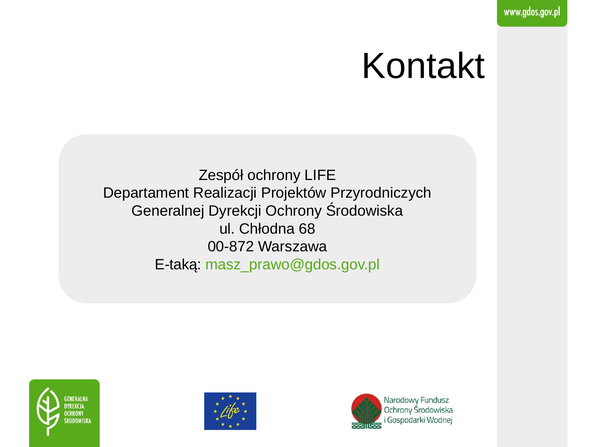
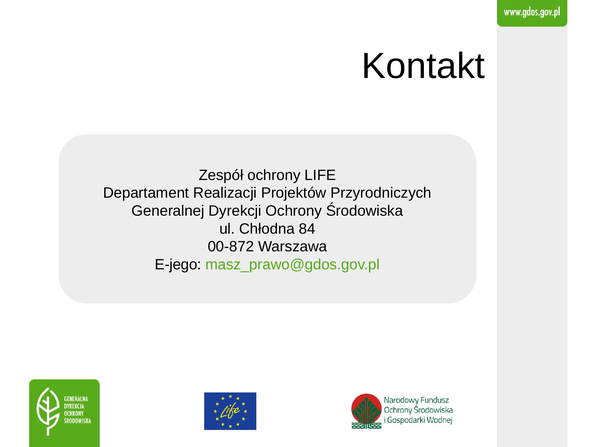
68: 68 -> 84 (307, 229)
E-taką: E-taką -> E-jego (178, 265)
